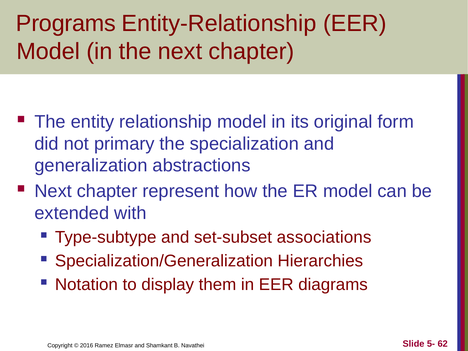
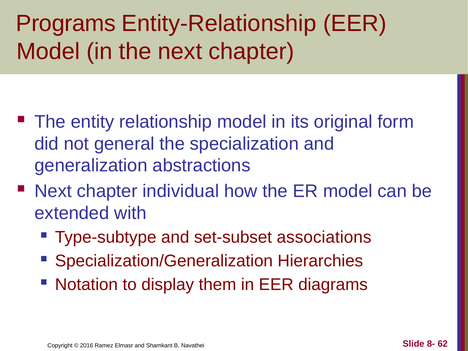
primary: primary -> general (124, 144)
represent: represent -> individual (181, 191)
5-: 5- -> 8- (431, 344)
